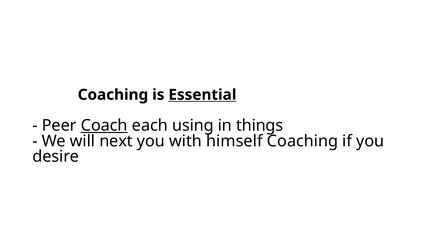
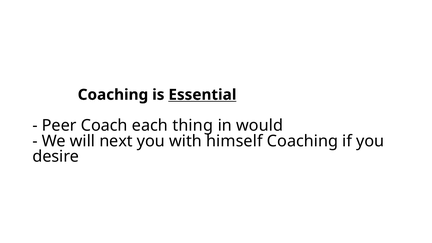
Coach underline: present -> none (104, 126)
using: using -> thing (193, 126)
things: things -> would (260, 126)
